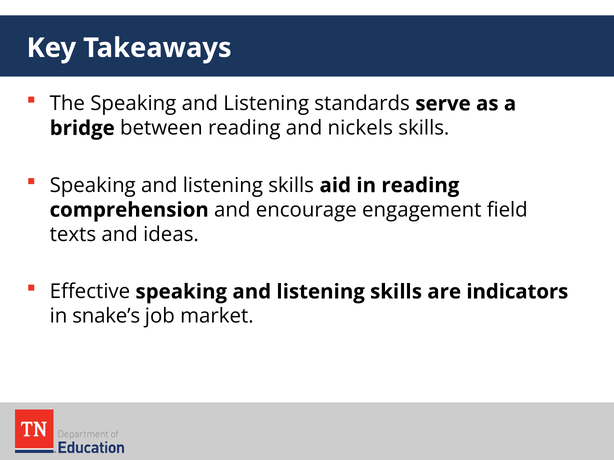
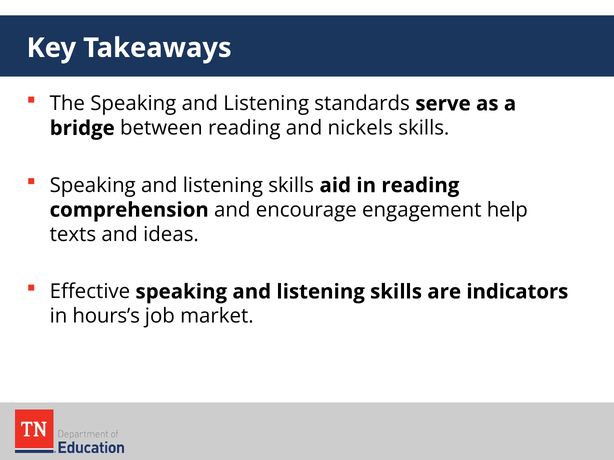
field: field -> help (507, 210)
snake’s: snake’s -> hours’s (106, 317)
